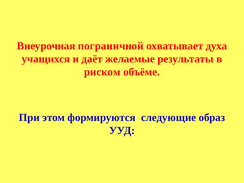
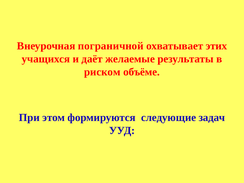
духа: духа -> этих (216, 46)
образ: образ -> задач (212, 117)
